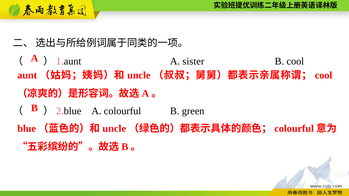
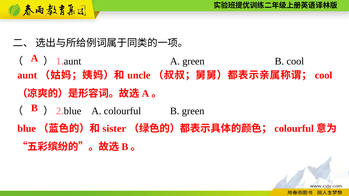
A sister: sister -> green (193, 61)
uncle: uncle -> sister (114, 129)
